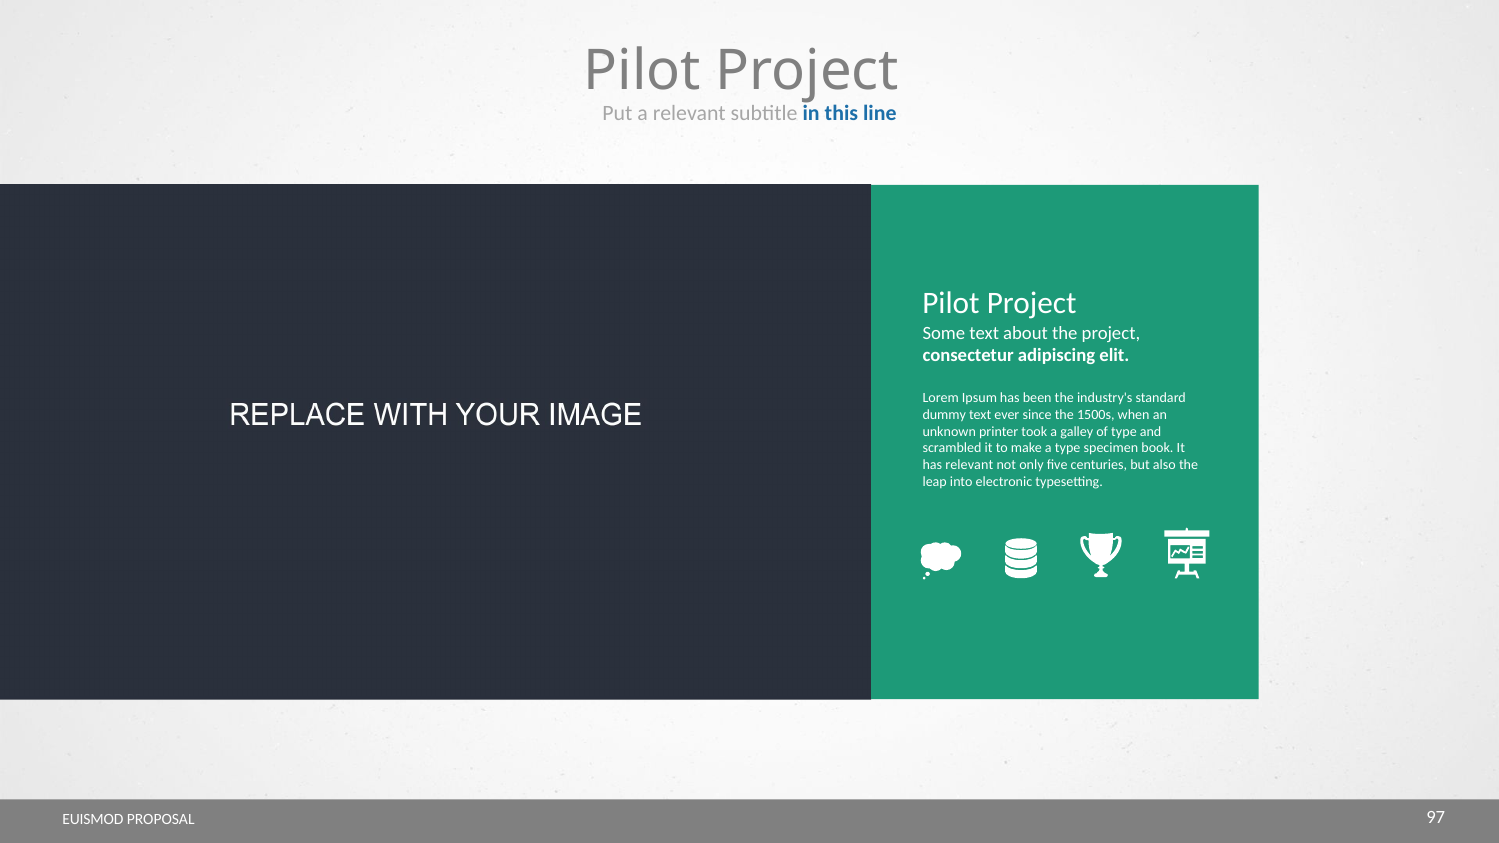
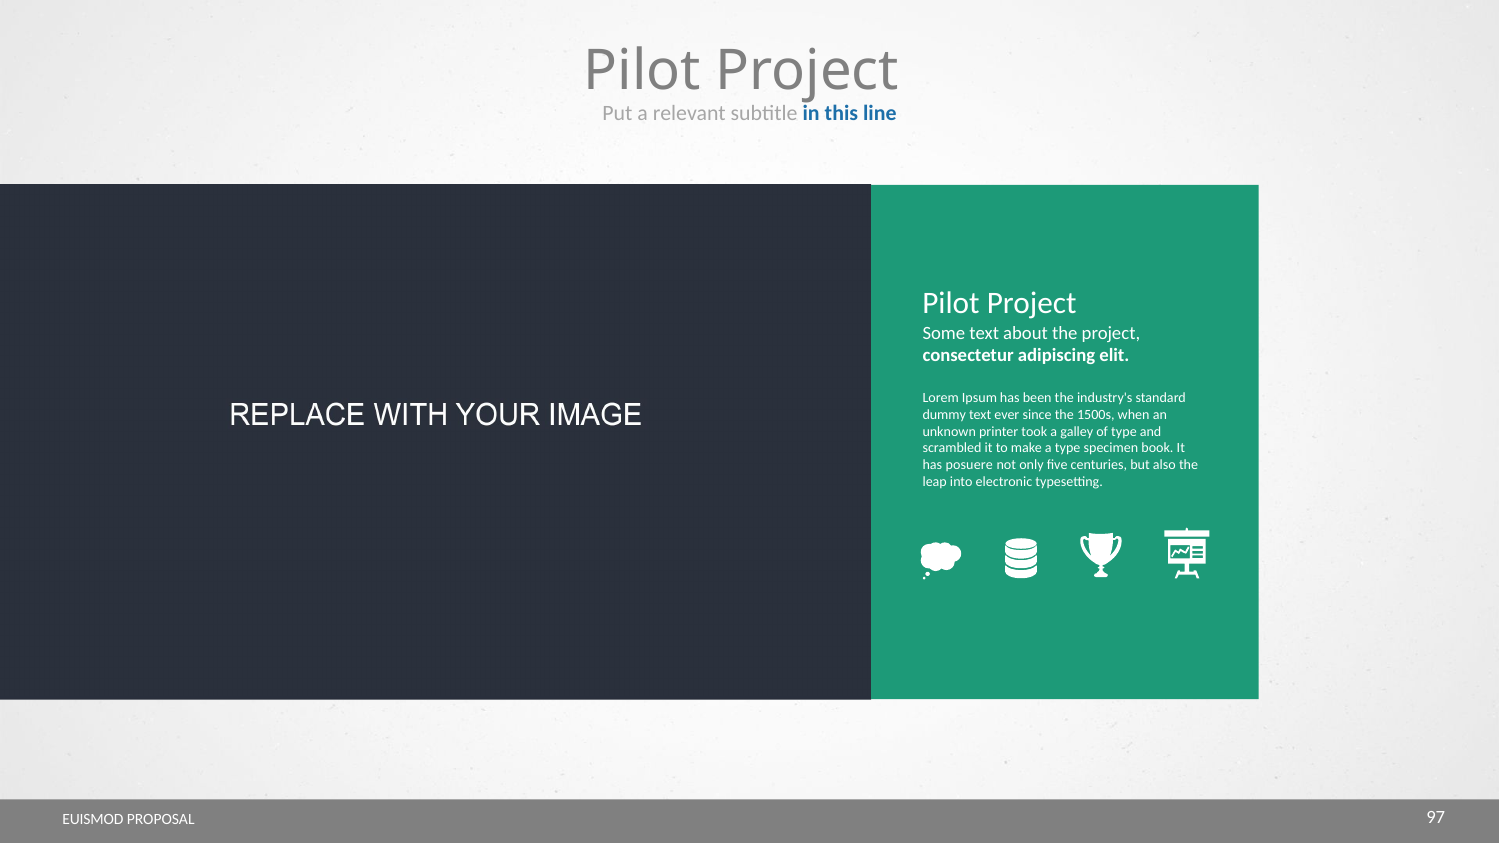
has relevant: relevant -> posuere (969, 465)
